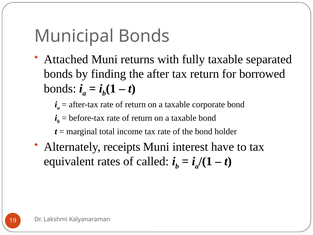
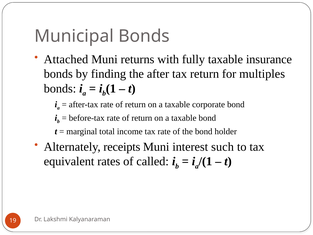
separated: separated -> insurance (269, 59)
borrowed: borrowed -> multiples (262, 74)
have: have -> such (223, 147)
